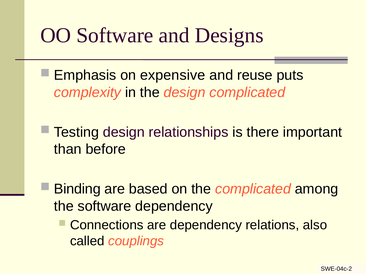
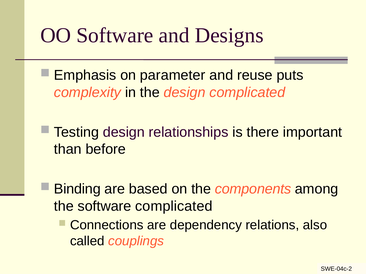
expensive: expensive -> parameter (173, 75)
the complicated: complicated -> components (253, 189)
software dependency: dependency -> complicated (174, 206)
